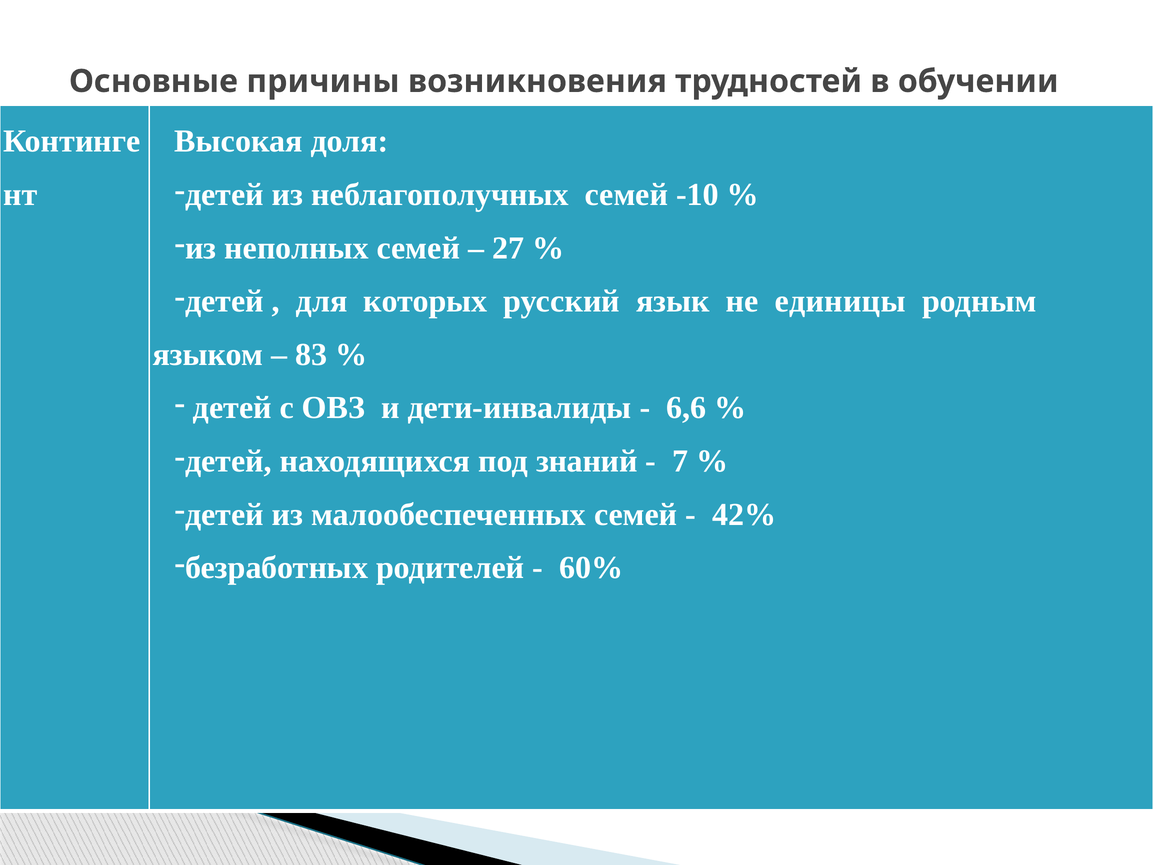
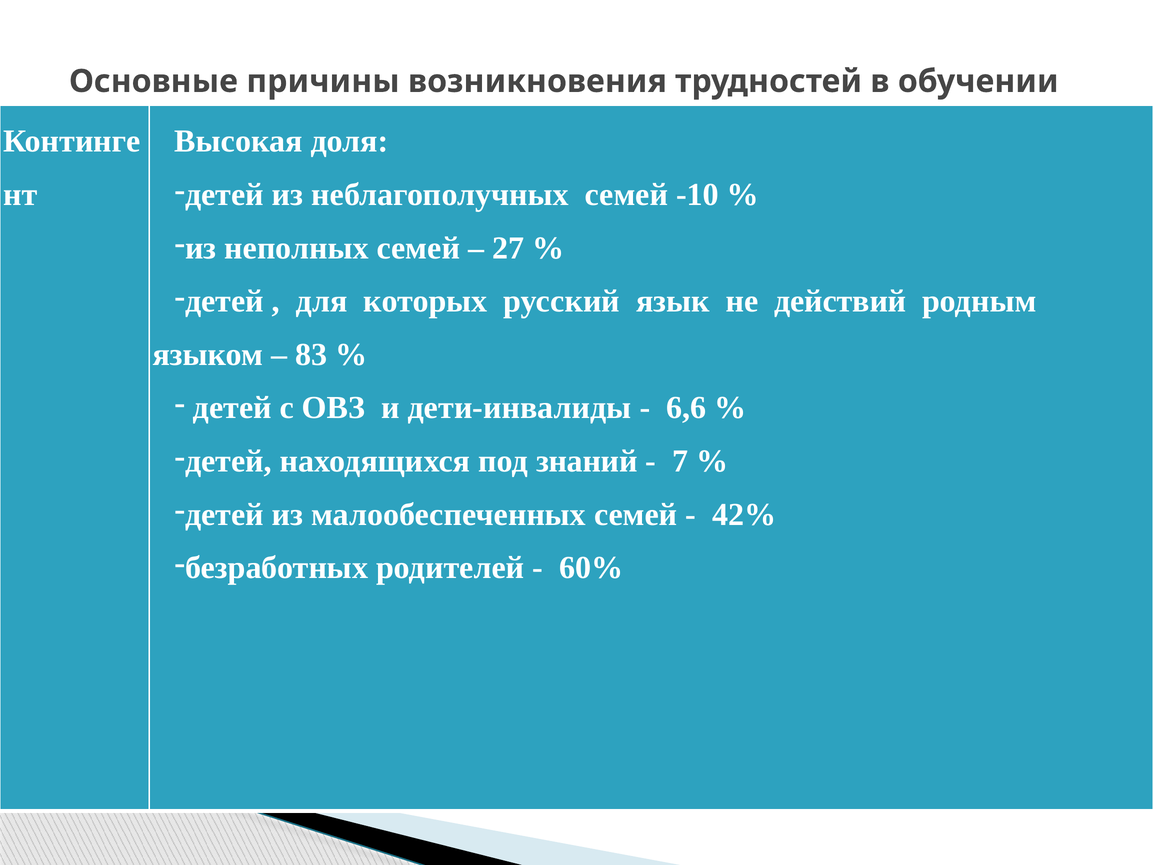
единицы: единицы -> действий (840, 301)
